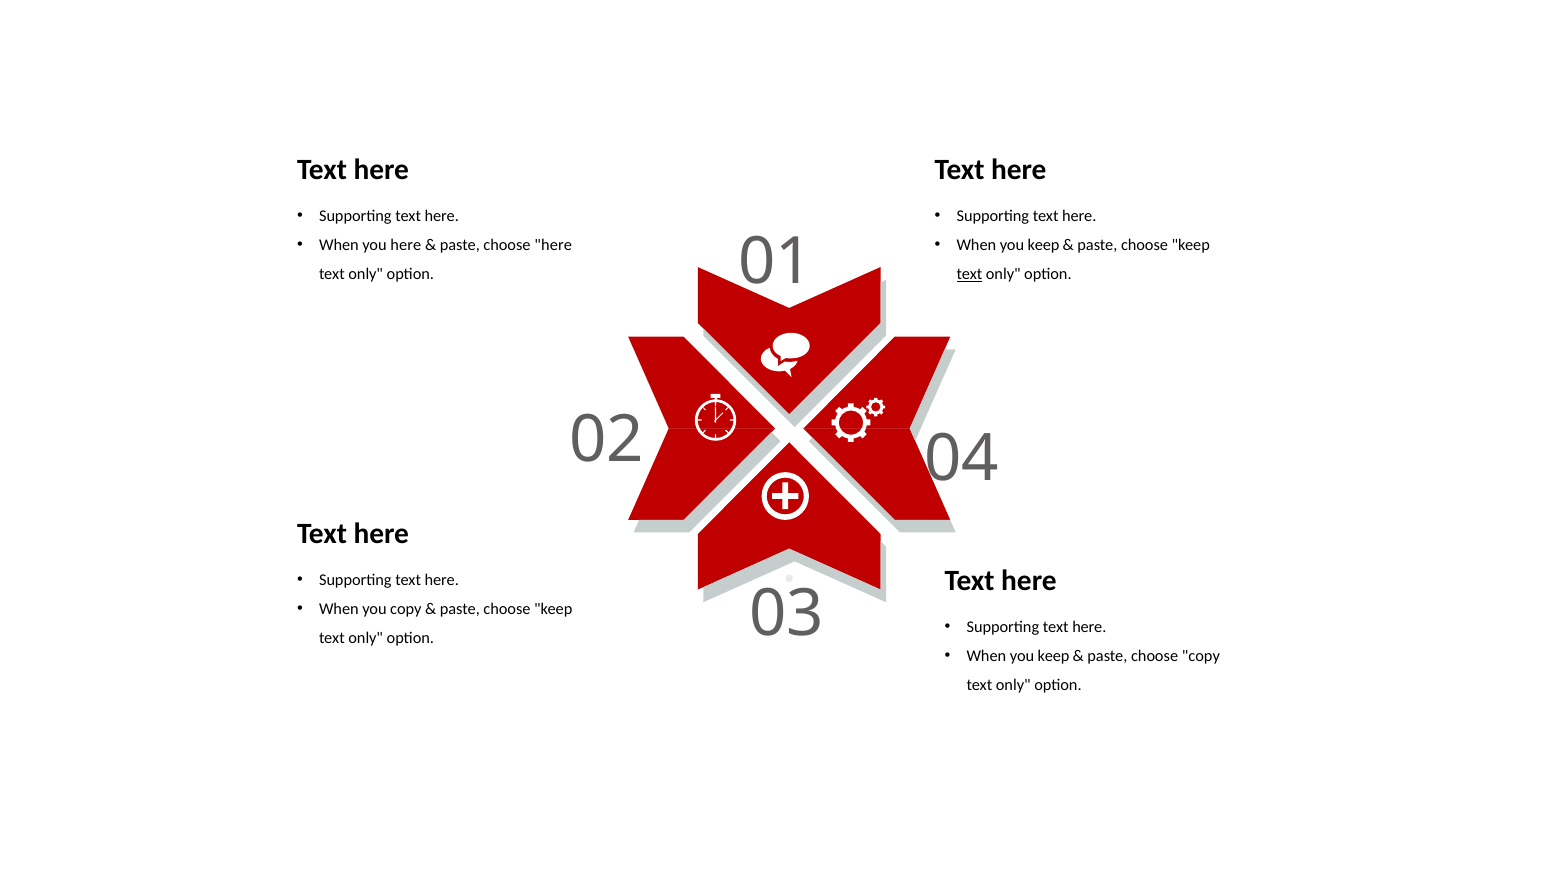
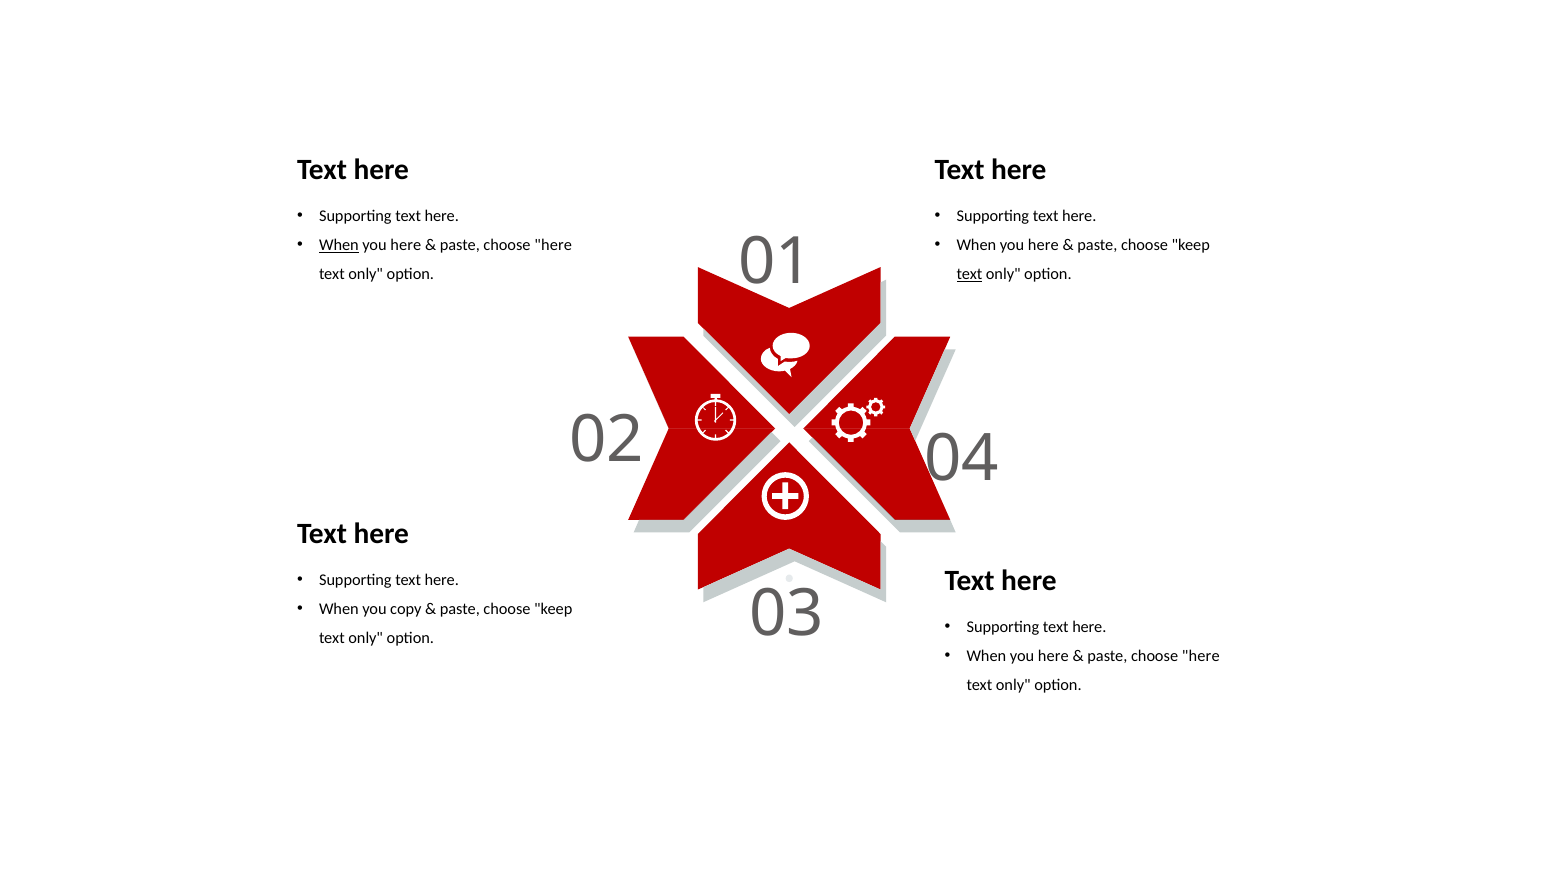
When underline: none -> present (339, 245)
keep: keep -> here (1043, 245)
keep: keep -> here (1053, 656)
copy: copy -> here (1201, 656)
